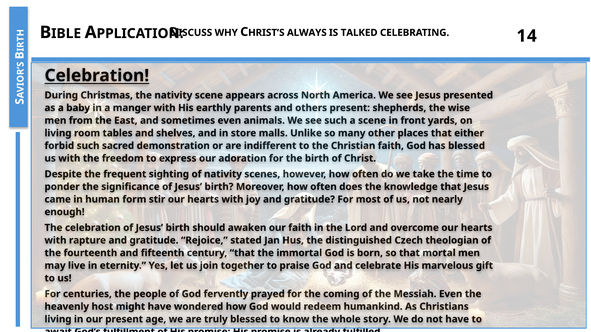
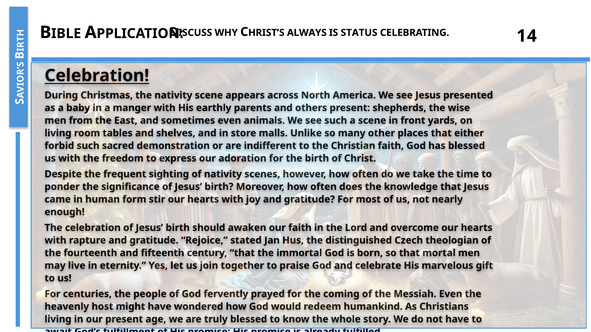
TALKED: TALKED -> STATUS (359, 33)
